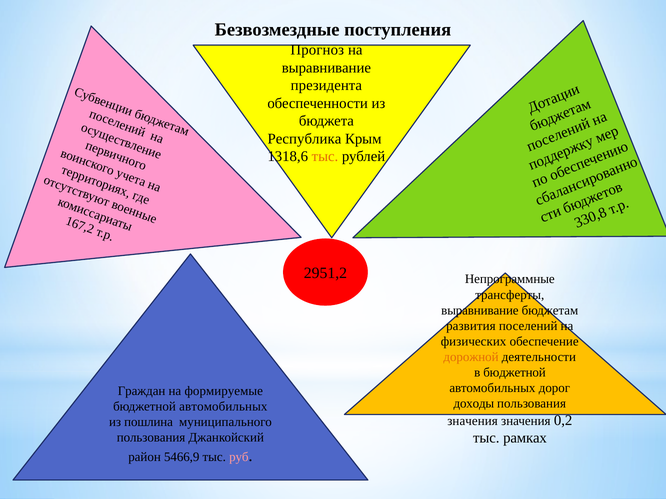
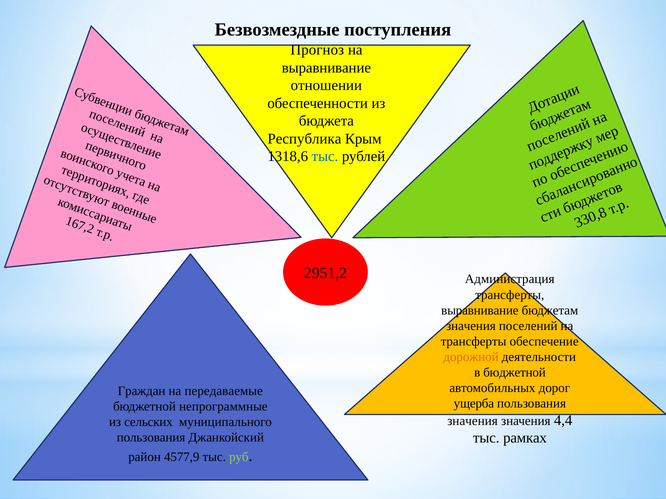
президента: президента -> отношении (326, 86)
тыс colour: orange -> blue (325, 157)
Непрограммные: Непрограммные -> Администрация (510, 279)
развития: развития -> значения (471, 326)
физических: физических -> трансферты (474, 342)
формируемые: формируемые -> передаваемые (224, 391)
доходы: доходы -> ущерба (474, 404)
автомобильных: автомобильных -> непрограммные (223, 407)
0,2: 0,2 -> 4,4 (563, 421)
пошлина: пошлина -> сельских (149, 423)
5466,9: 5466,9 -> 4577,9 (182, 457)
руб colour: pink -> light green (239, 457)
